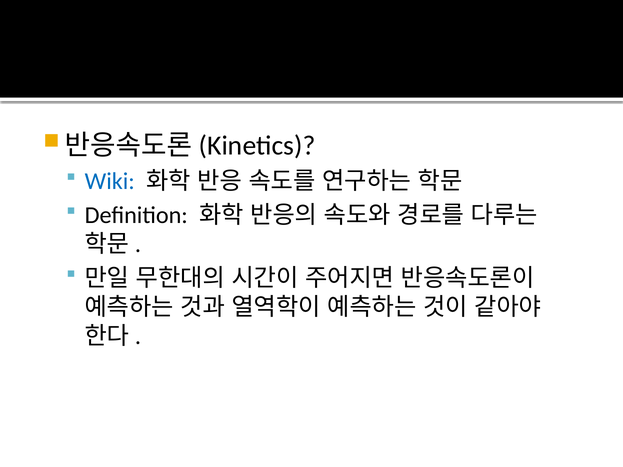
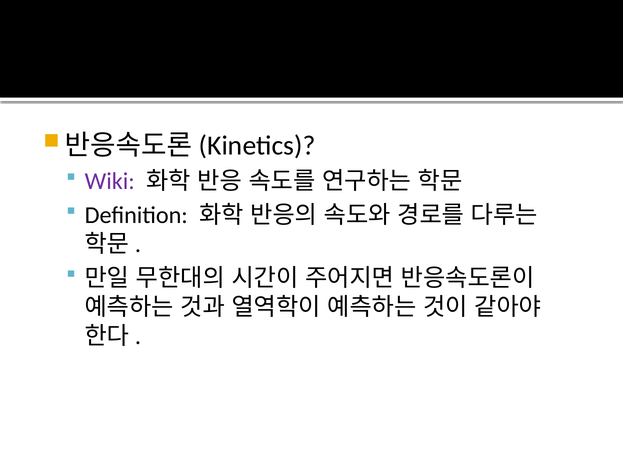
Wiki colour: blue -> purple (110, 182)
